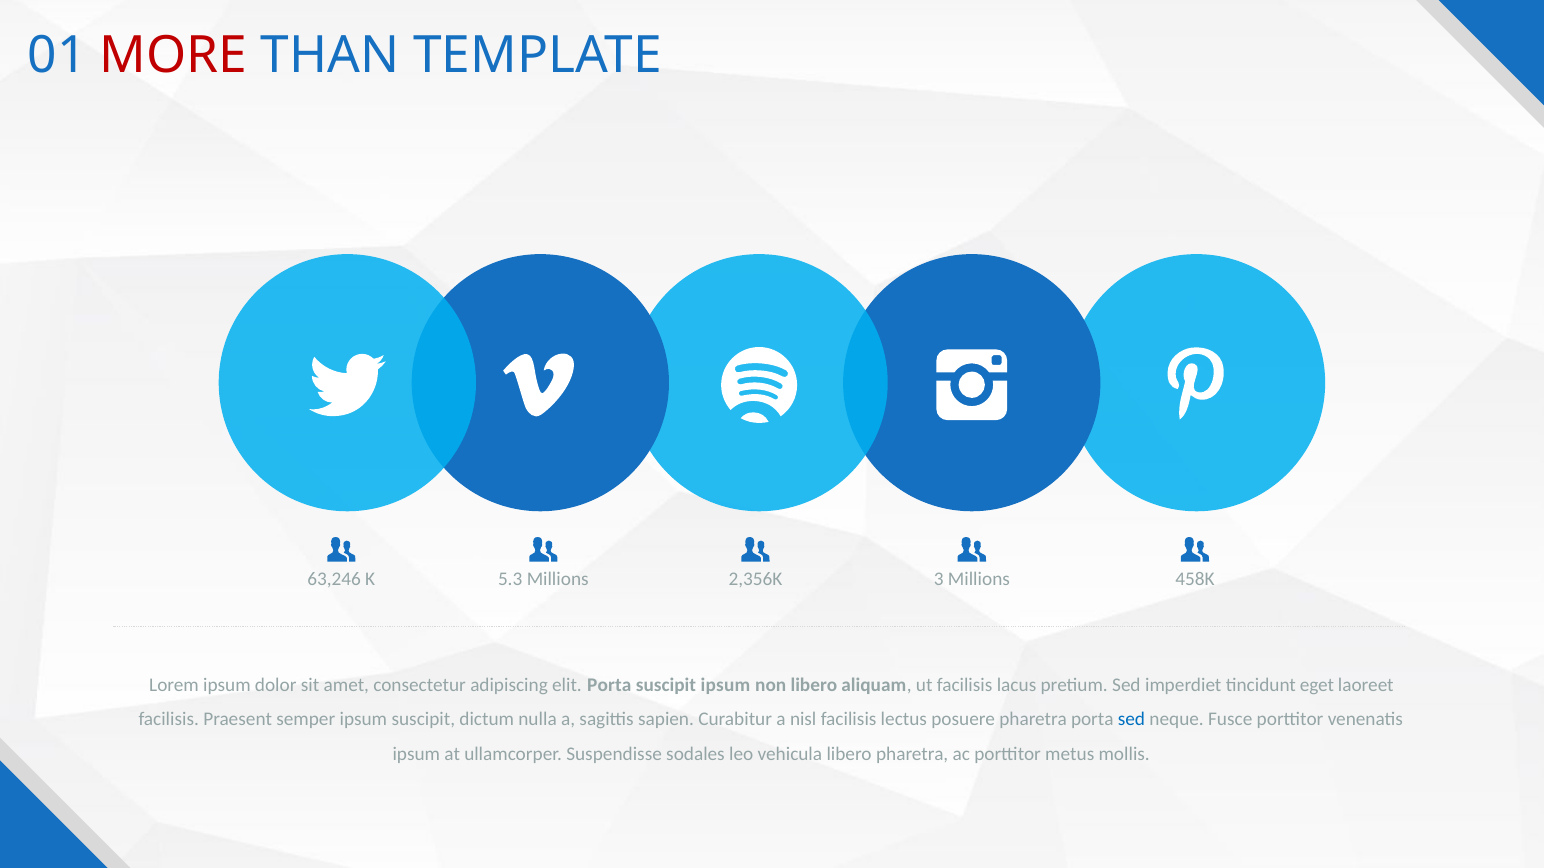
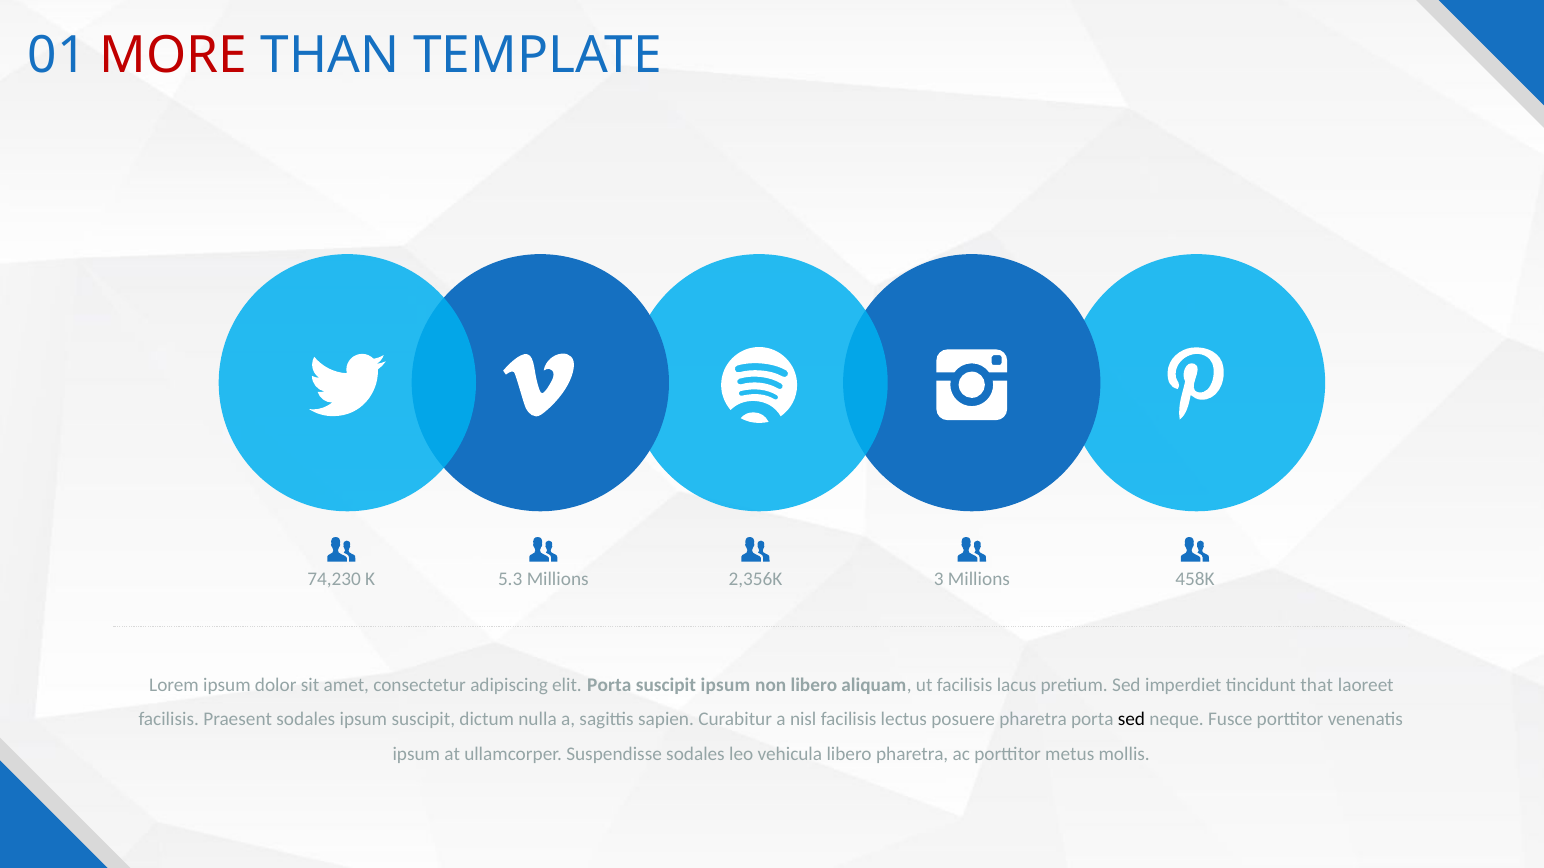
63,246: 63,246 -> 74,230 (334, 580)
eget: eget -> that (1317, 685)
Praesent semper: semper -> sodales (306, 720)
sed colour: blue -> black (1131, 720)
